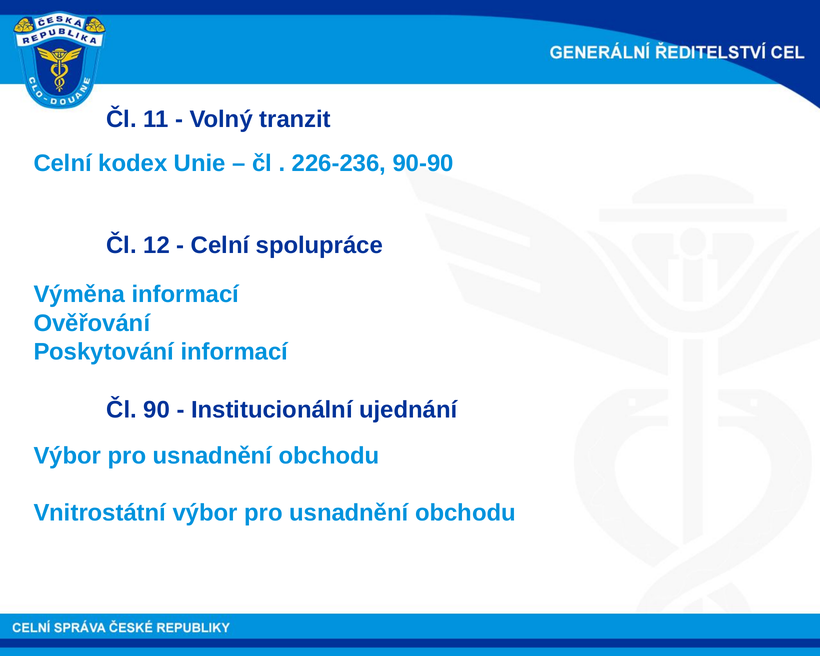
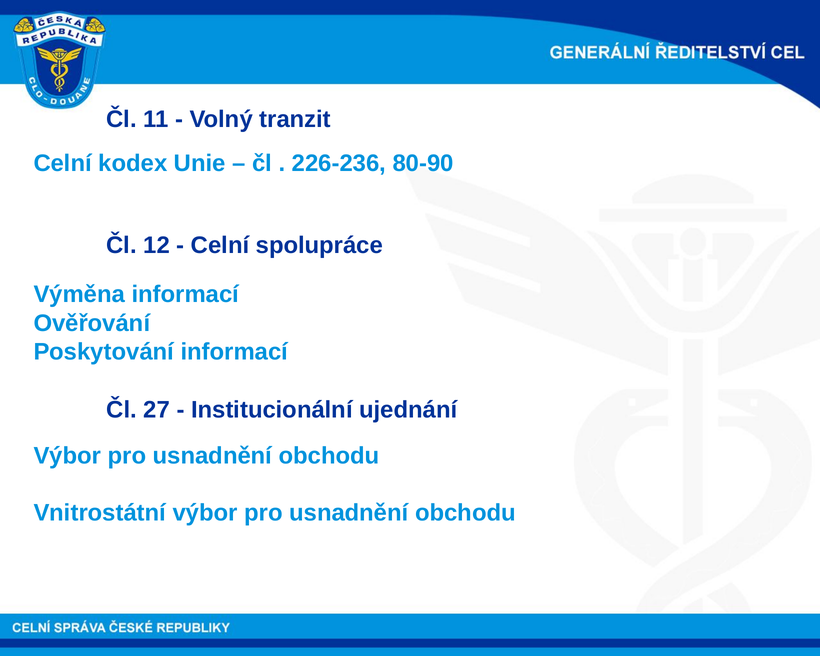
90-90: 90-90 -> 80-90 (423, 163)
90: 90 -> 27 (157, 410)
